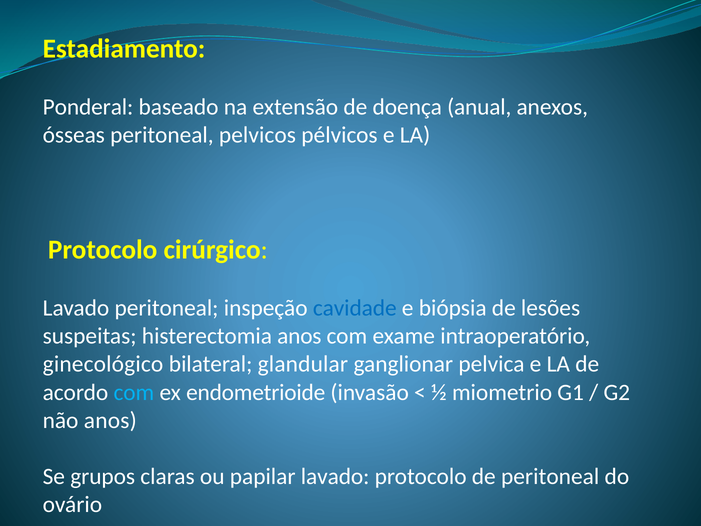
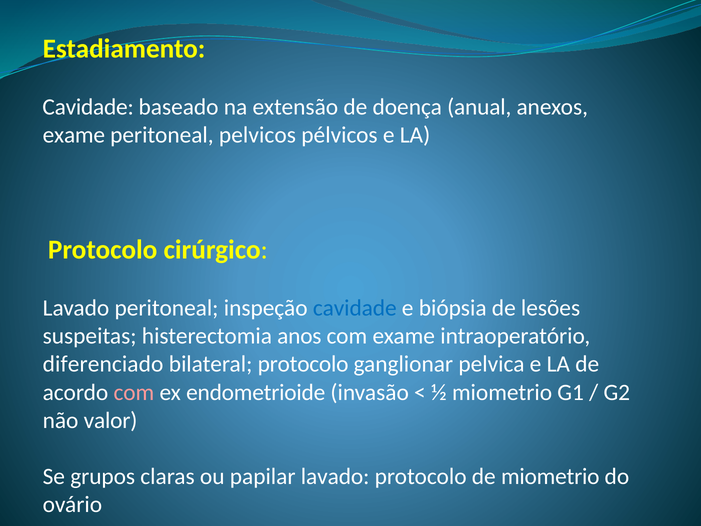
Ponderal: Ponderal -> Cavidade (88, 107)
ósseas: ósseas -> exame (74, 135)
ginecológico: ginecológico -> diferenciado (103, 364)
bilateral glandular: glandular -> protocolo (303, 364)
com colour: light blue -> pink (134, 392)
não anos: anos -> valor (111, 420)
de peritoneal: peritoneal -> miometrio (550, 476)
